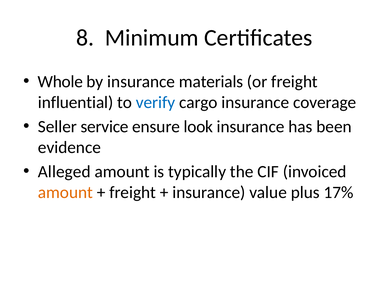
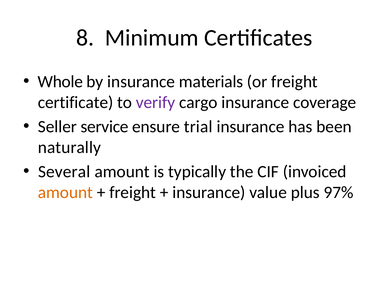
influential: influential -> certificate (76, 102)
verify colour: blue -> purple (156, 102)
look: look -> trial (198, 127)
evidence: evidence -> naturally (69, 147)
Alleged: Alleged -> Several (64, 172)
17%: 17% -> 97% (339, 192)
